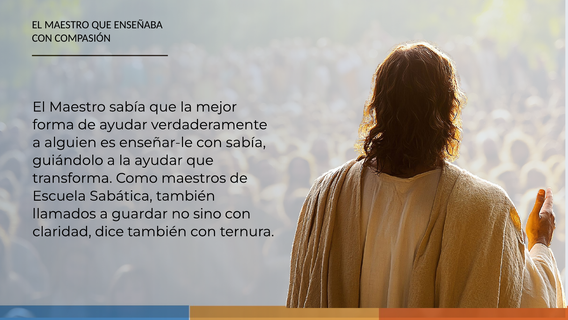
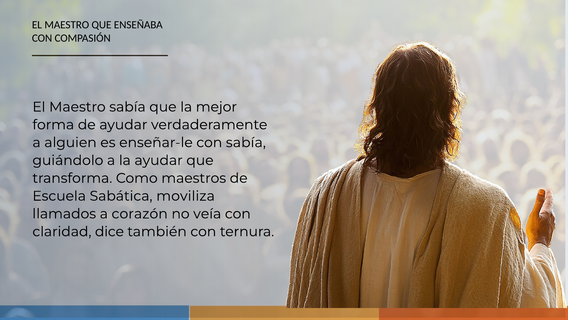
Sabática también: también -> moviliza (186, 196)
guardar: guardar -> corazón (140, 213)
sino: sino -> veía (207, 213)
